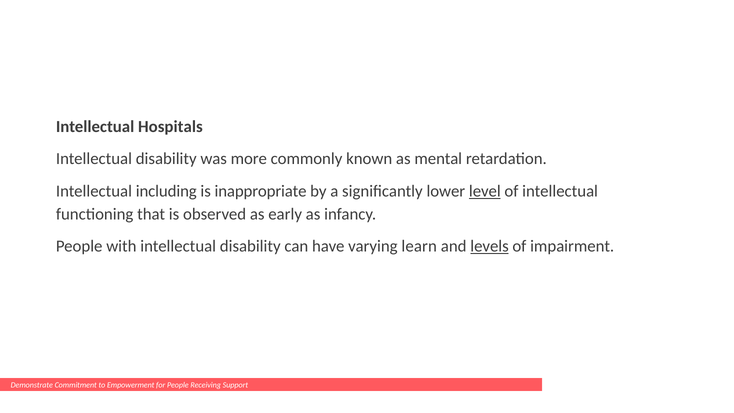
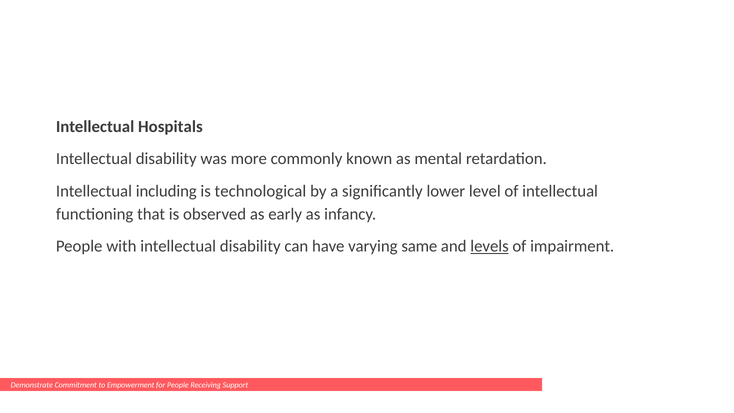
inappropriate: inappropriate -> technological (260, 191)
level underline: present -> none (485, 191)
learn: learn -> same (419, 246)
